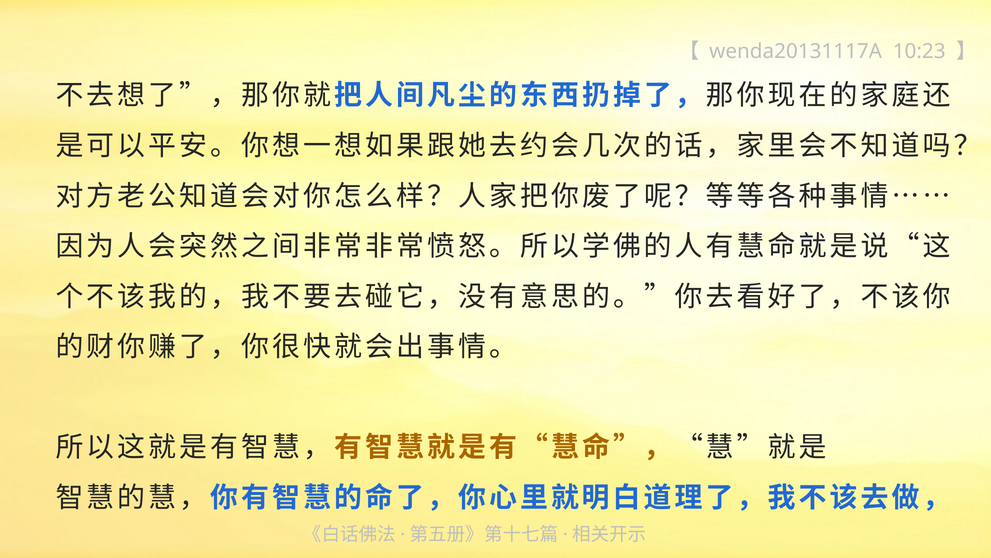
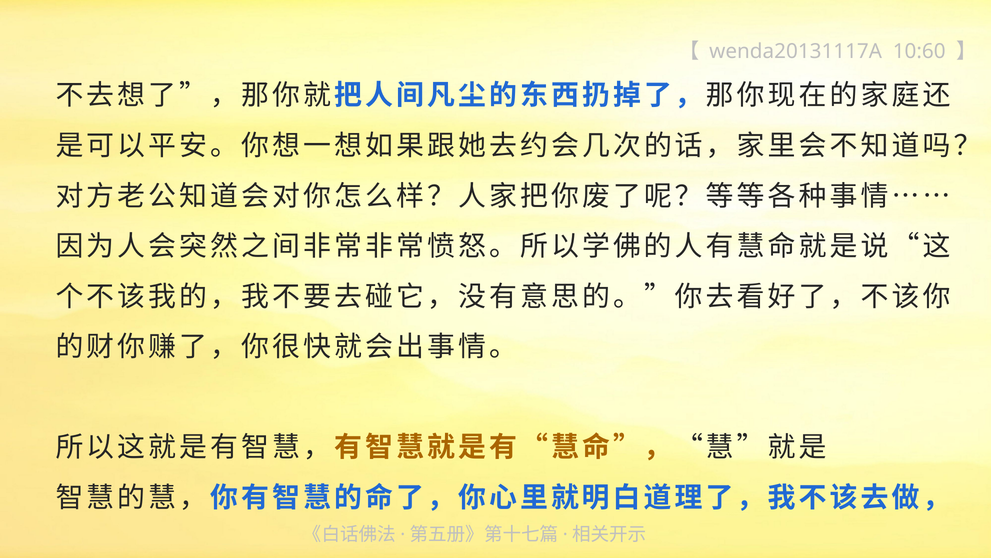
10:23: 10:23 -> 10:60 (919, 52)
